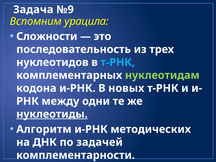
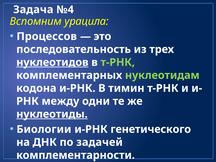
№9: №9 -> №4 (65, 10)
Сложности: Сложности -> Процессов (47, 36)
нуклеотидов underline: none -> present (52, 62)
т-РНК colour: light blue -> light green (118, 62)
В новых: новых -> тимин (126, 88)
Алгоритм: Алгоритм -> Биологии (44, 129)
методических: методических -> генетического (151, 129)
